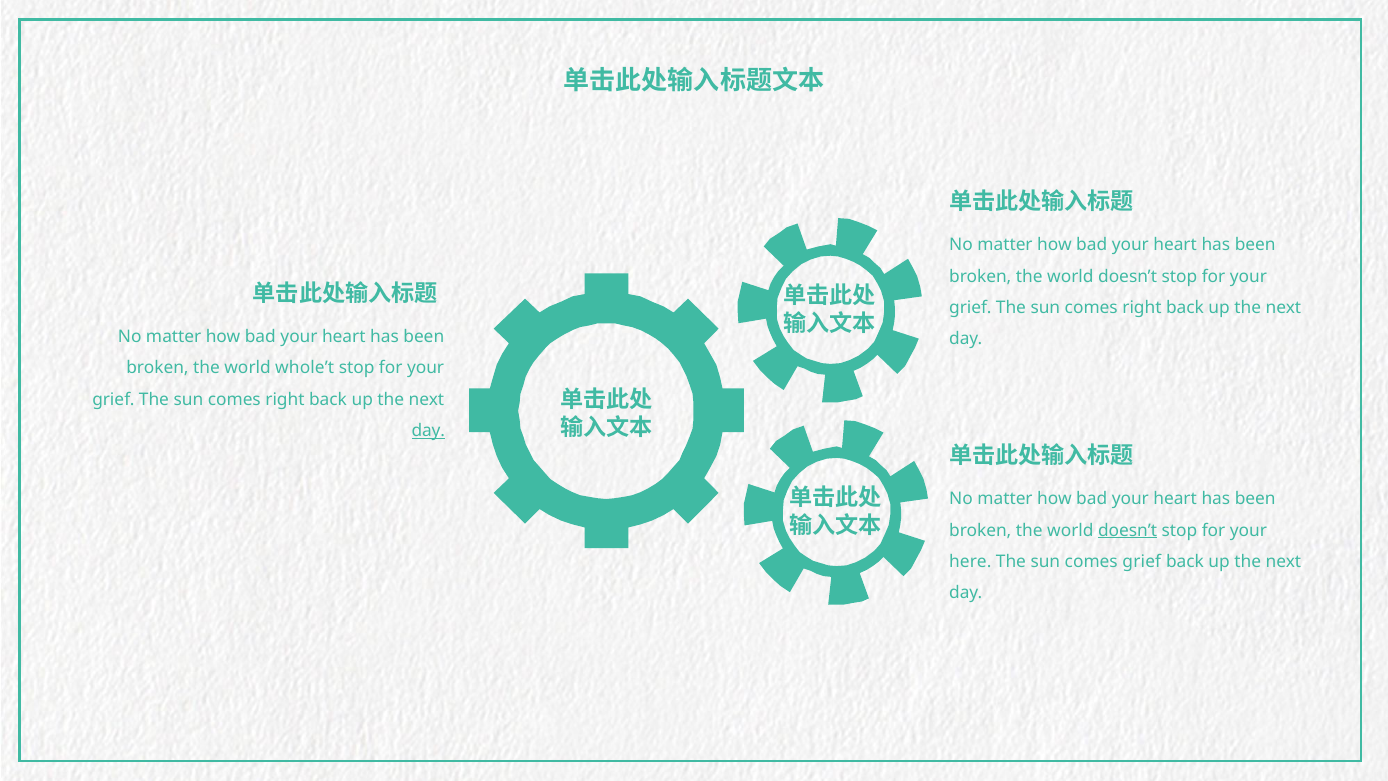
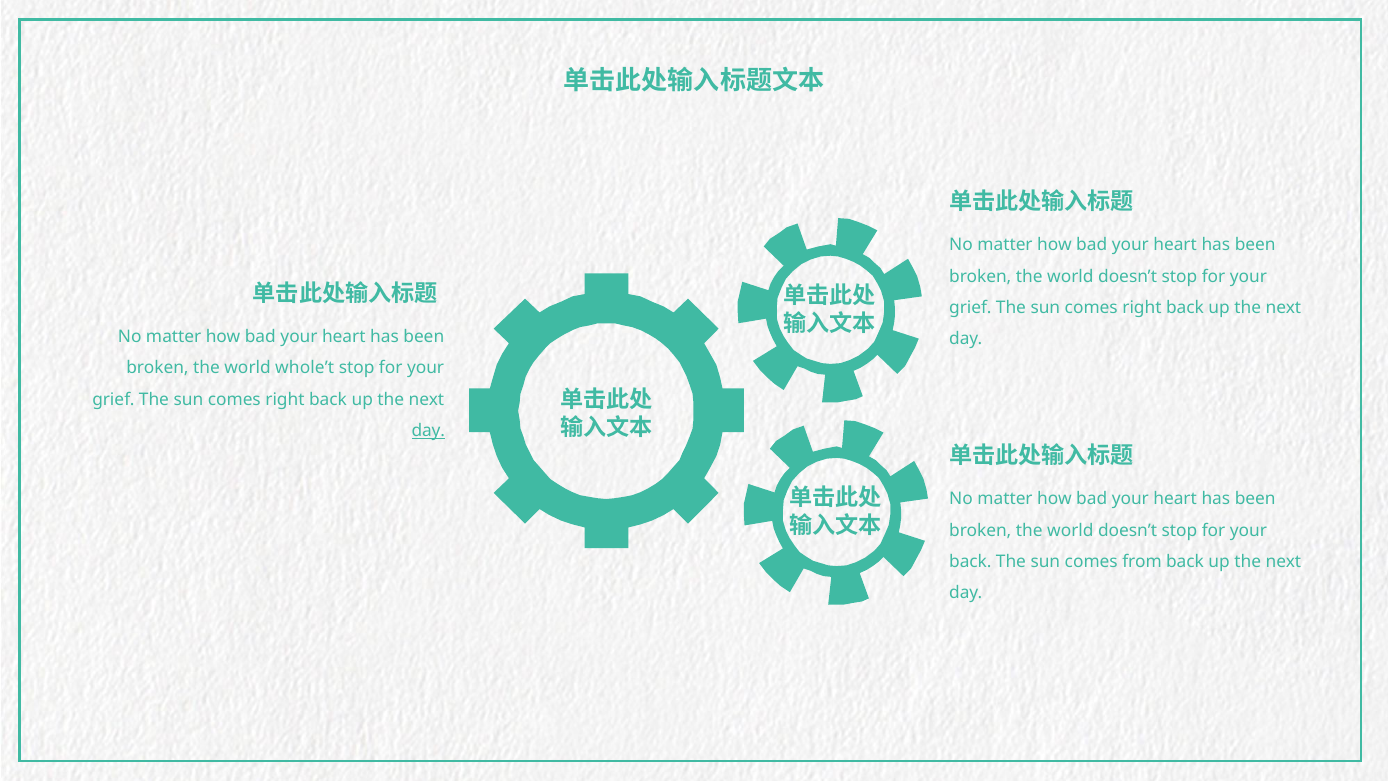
doesn’t underline: present -> none (1128, 530)
here: here -> back (970, 561)
comes grief: grief -> from (1142, 561)
